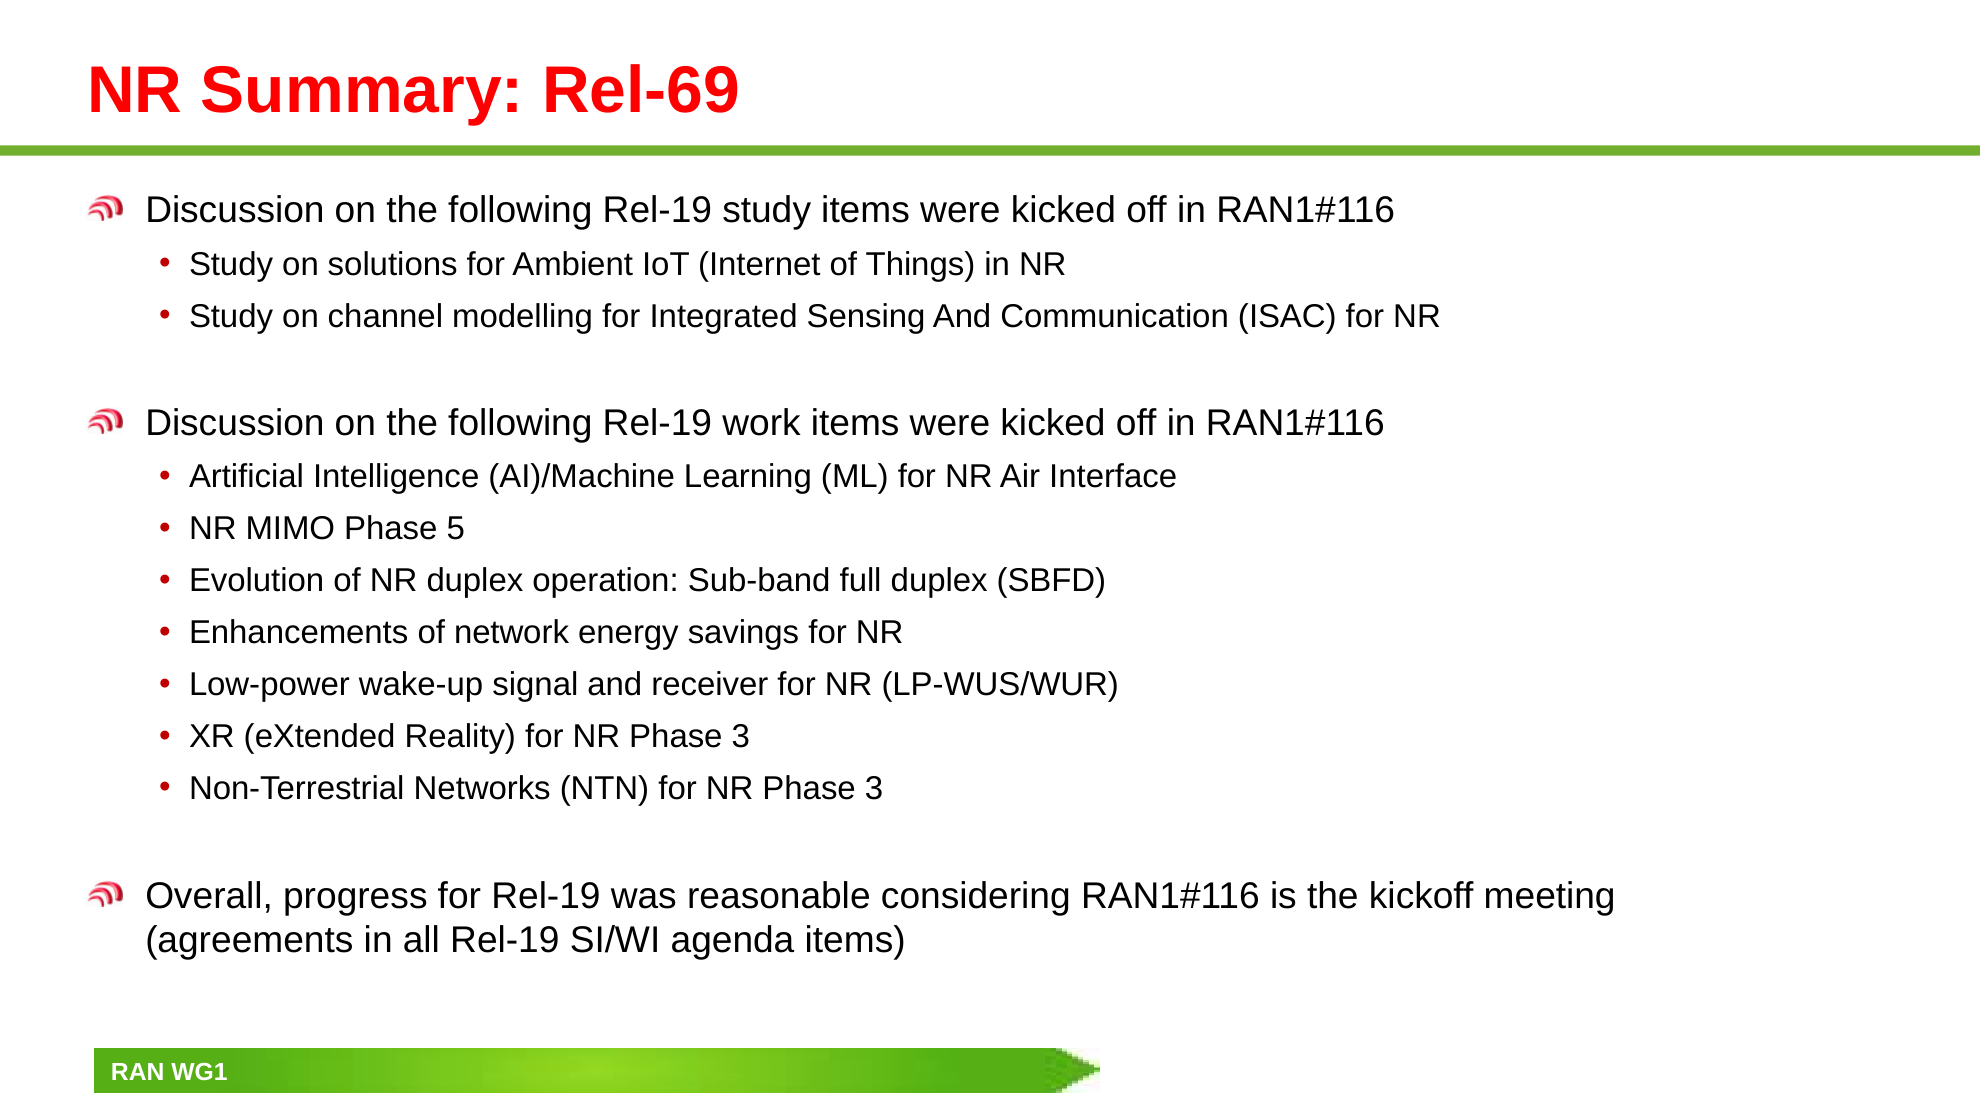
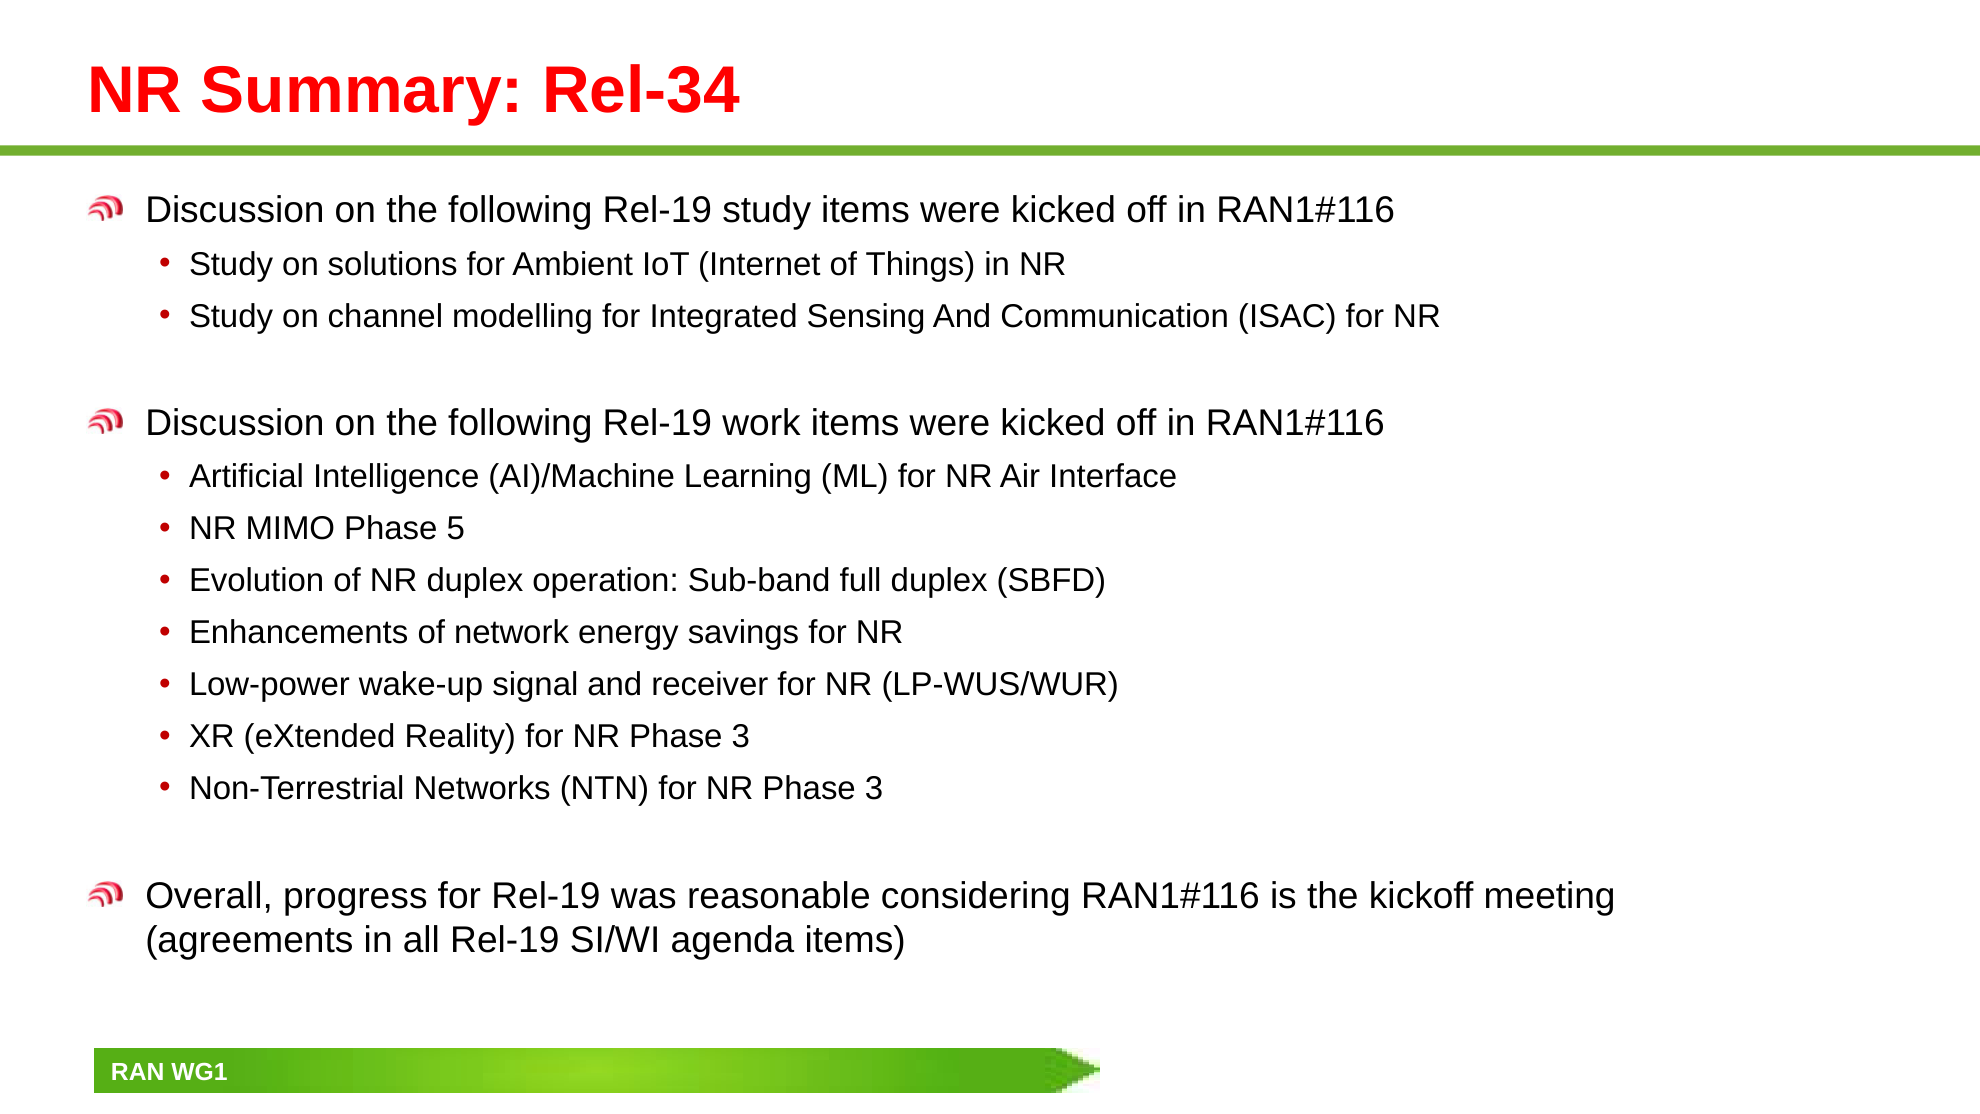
Rel-69: Rel-69 -> Rel-34 (641, 91)
